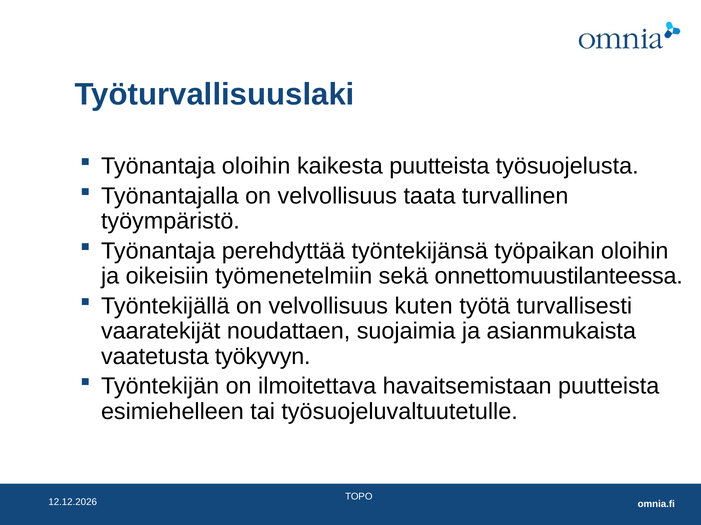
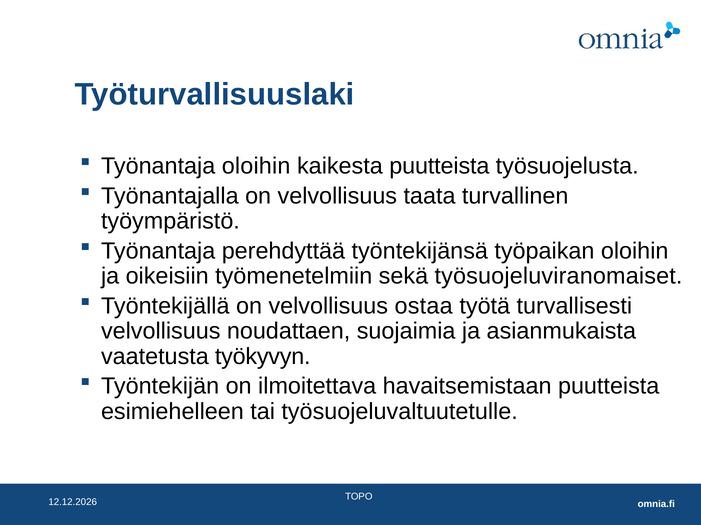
onnettomuustilanteessa: onnettomuustilanteessa -> työsuojeluviranomaiset (558, 276)
kuten: kuten -> ostaa (424, 306)
vaaratekijät: vaaratekijät -> velvollisuus (161, 332)
